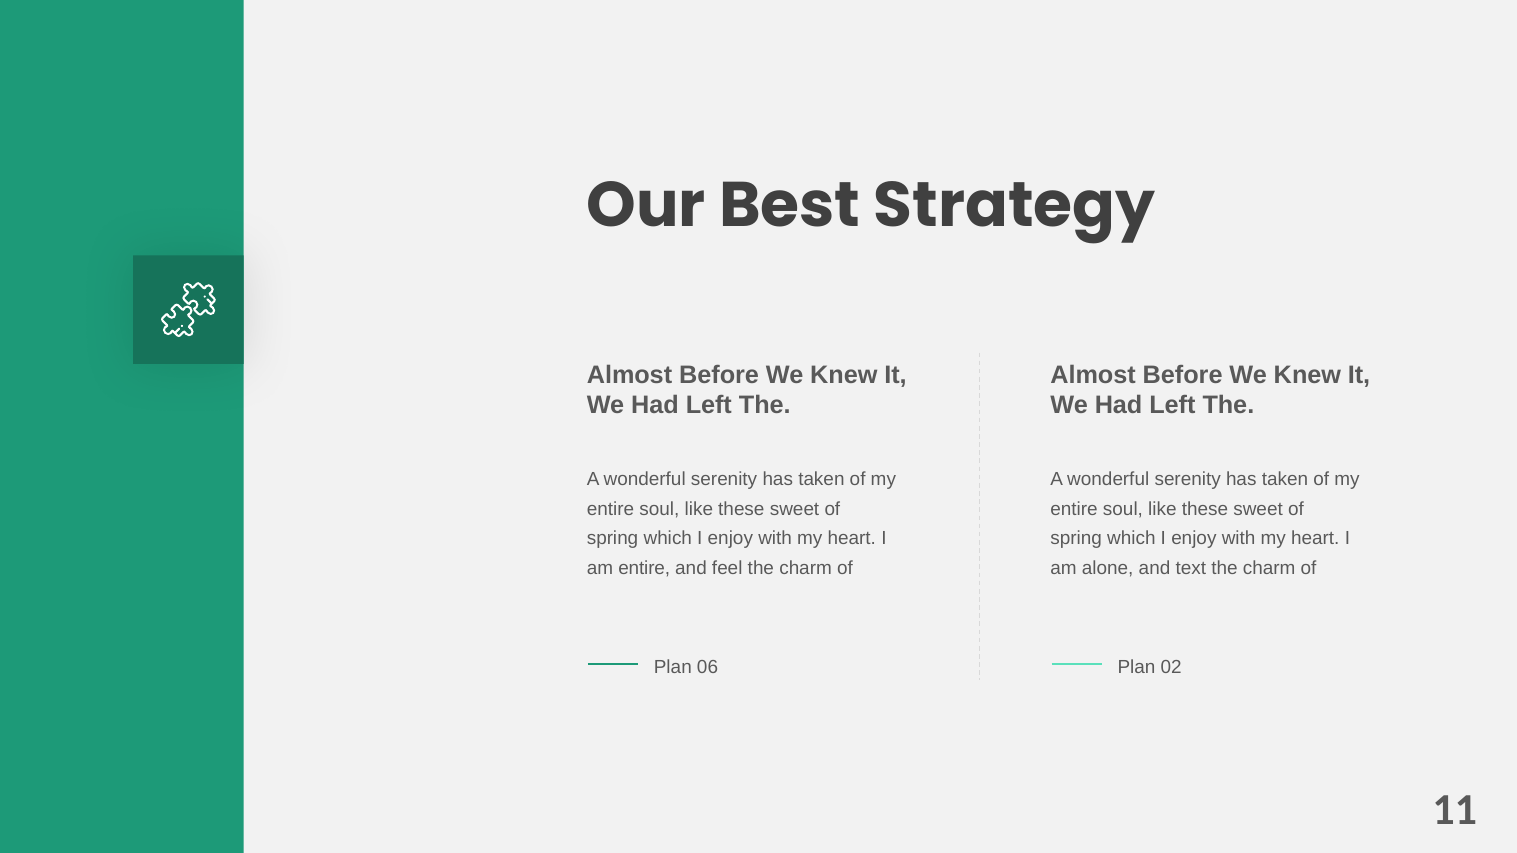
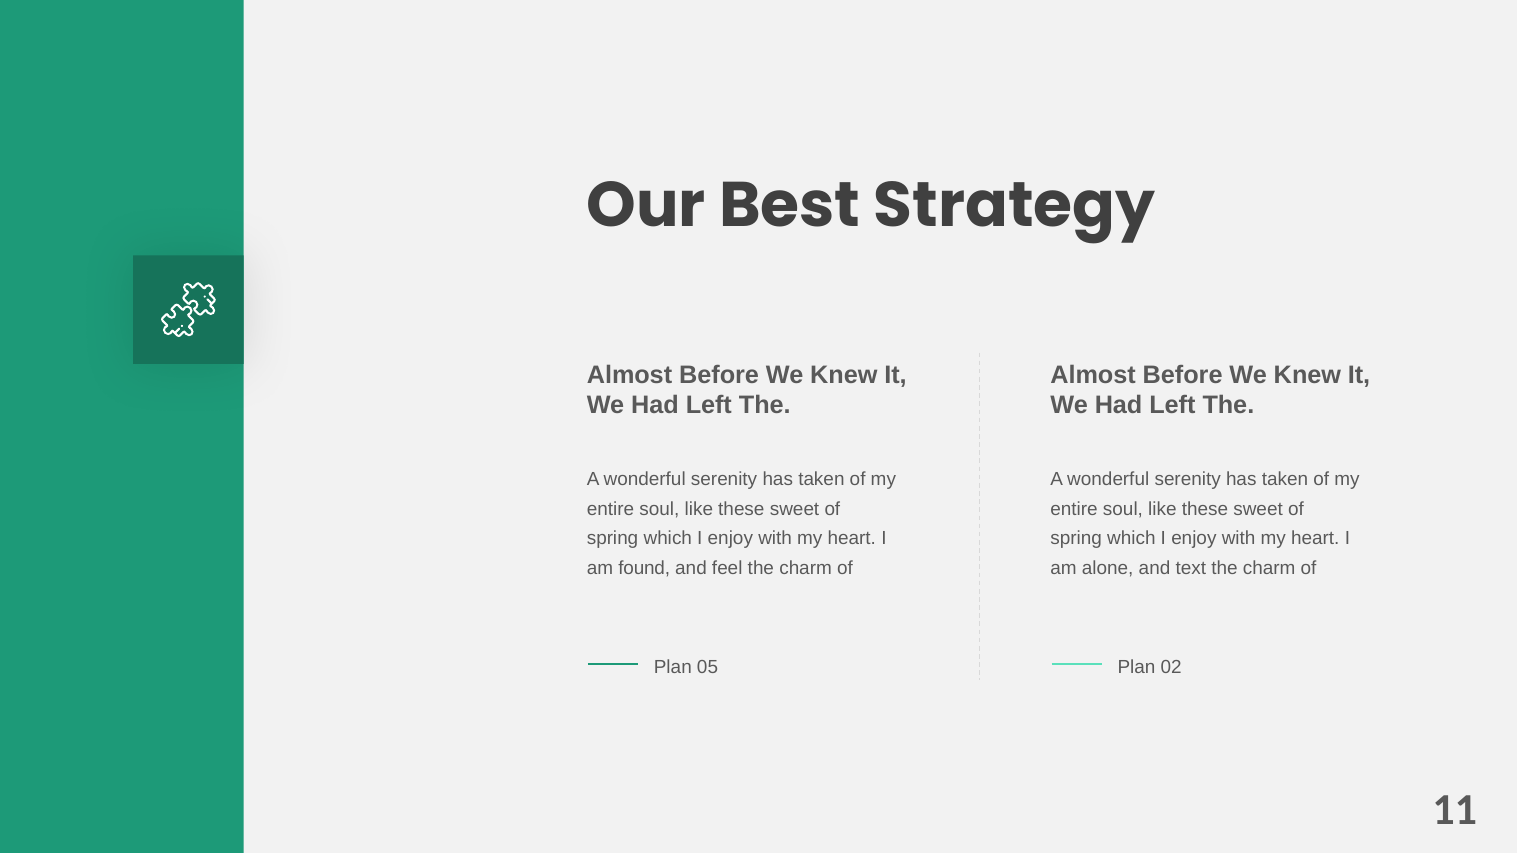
am entire: entire -> found (644, 568)
06: 06 -> 05 (707, 667)
